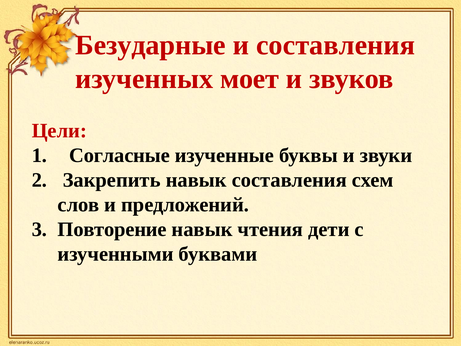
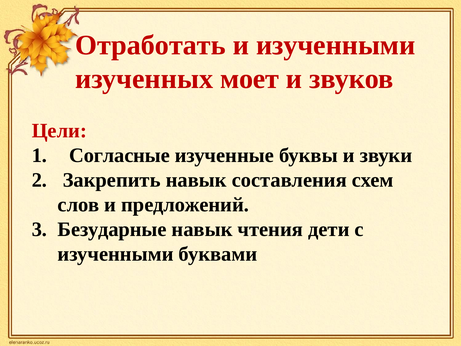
Безударные: Безударные -> Отработать (150, 45)
и составления: составления -> изученными (336, 45)
Повторение: Повторение -> Безударные (112, 229)
